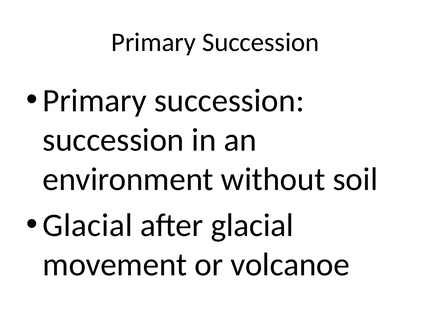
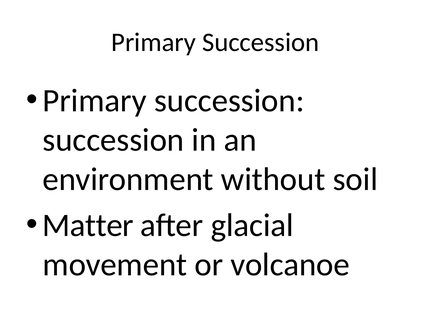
Glacial: Glacial -> Matter (88, 225)
